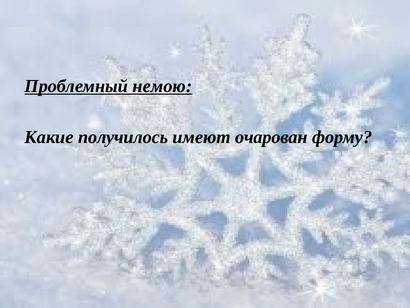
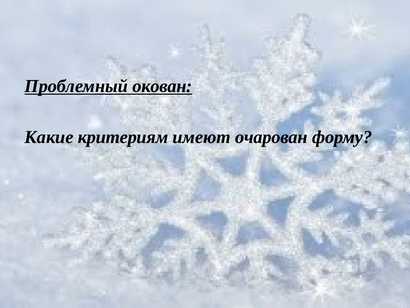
немою: немою -> окован (162, 86)
получилось: получилось -> критериям (123, 137)
